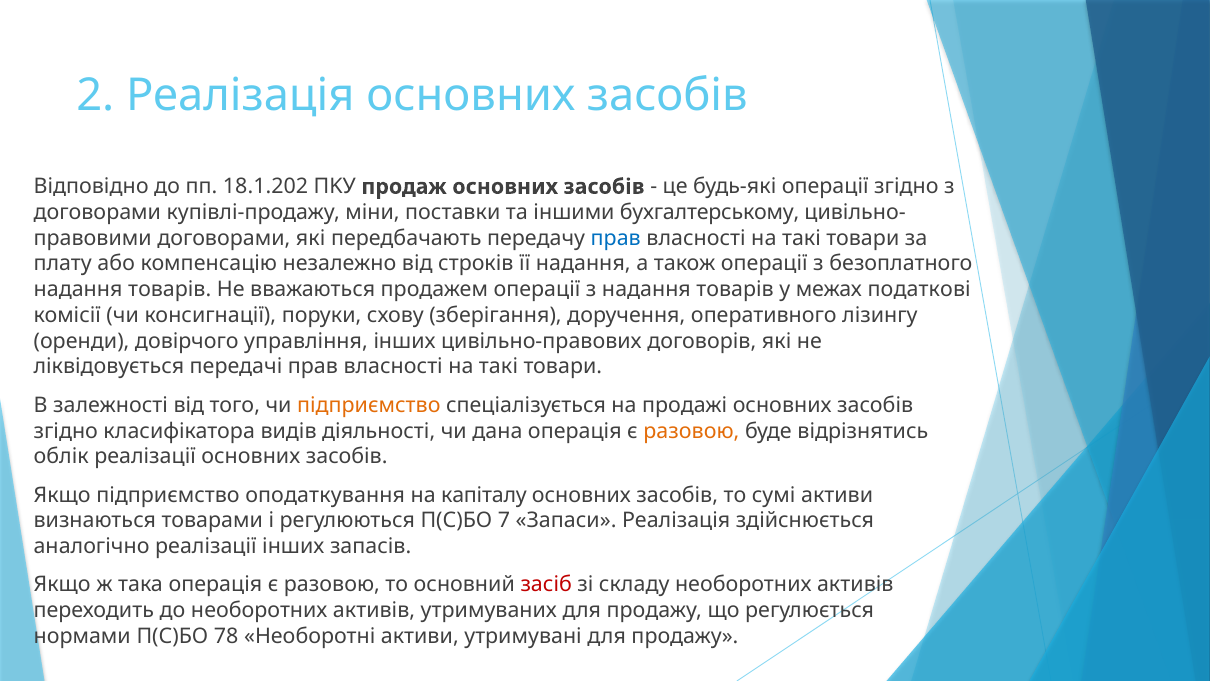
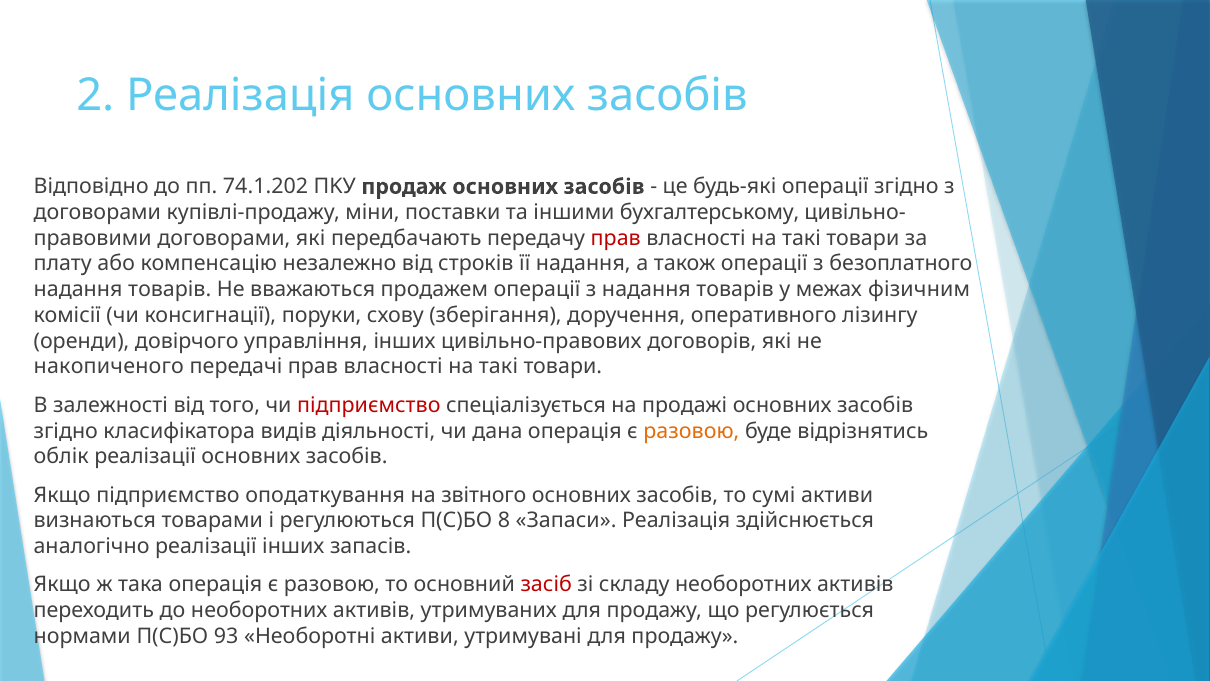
18.1.202: 18.1.202 -> 74.1.202 (266, 187)
прав colour: blue -> red (616, 238)
податкові: податкові -> фізичним (919, 289)
ліквідовується: ліквідовується -> накопиченого (109, 367)
підприємство colour: orange -> red (369, 405)
капіталу: капіталу -> звітного (484, 495)
7: 7 -> 8 (504, 520)
78: 78 -> 93 (226, 636)
